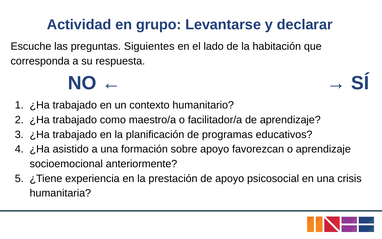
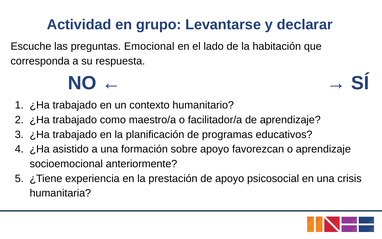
Siguientes: Siguientes -> Emocional (149, 46)
